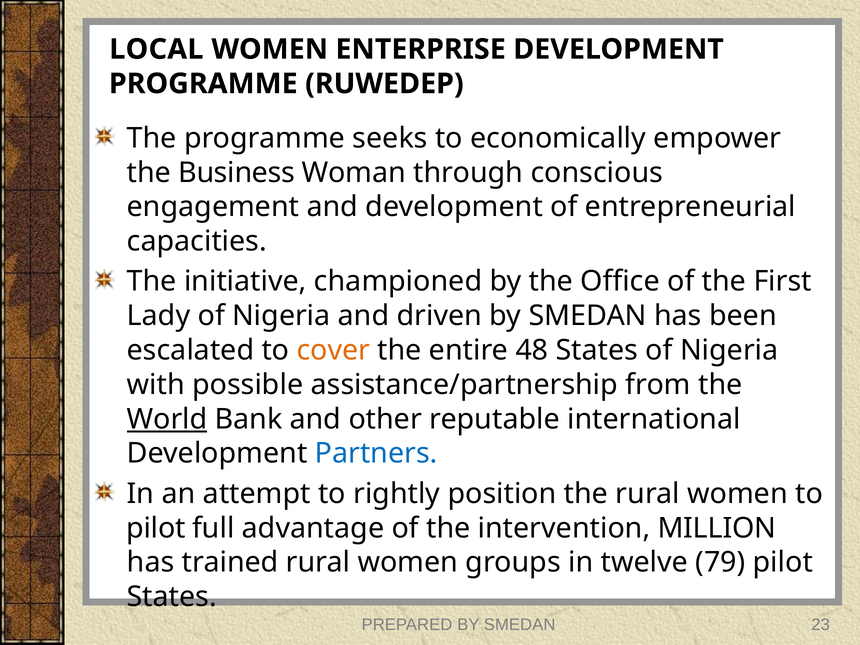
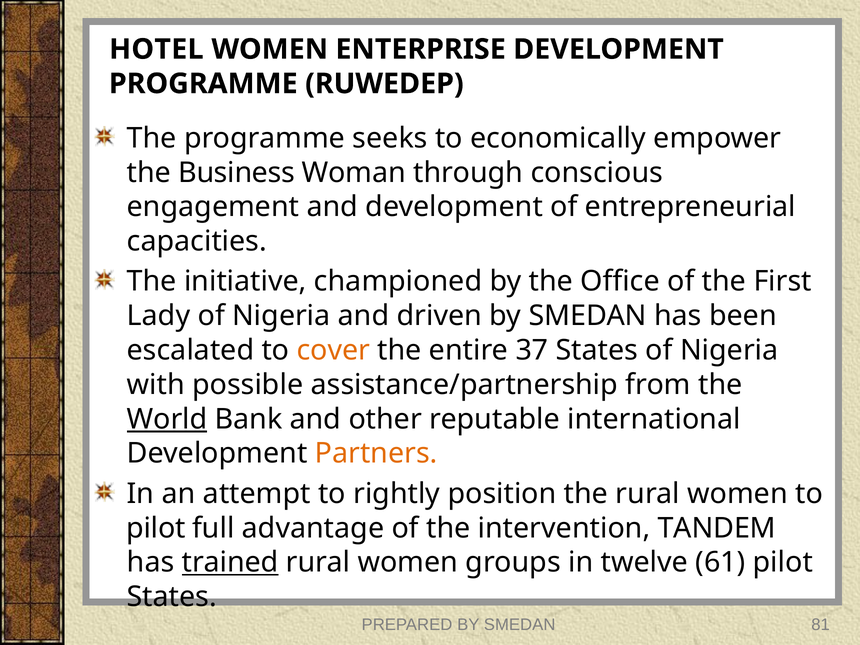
LOCAL: LOCAL -> HOTEL (156, 49)
48: 48 -> 37 (532, 350)
Partners colour: blue -> orange (376, 454)
MILLION: MILLION -> TANDEM (717, 528)
trained underline: none -> present (230, 562)
79: 79 -> 61 (720, 562)
23: 23 -> 81 (821, 625)
